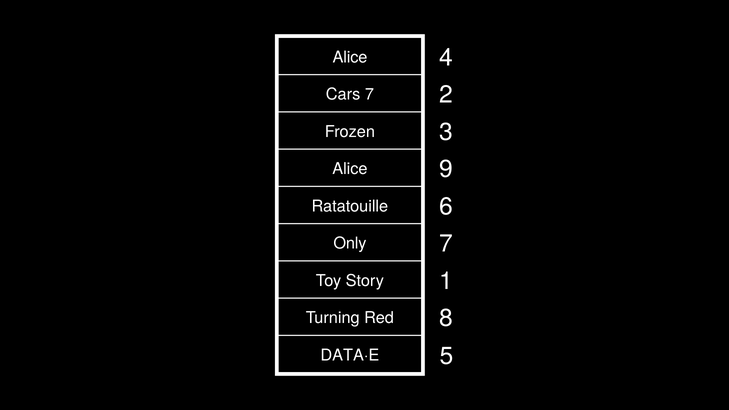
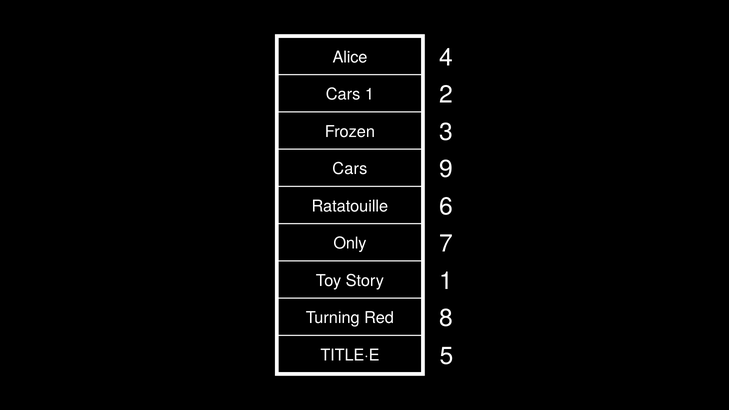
Cars 7: 7 -> 1 (369, 94)
Alice: Alice -> Cars (350, 169)
DATA·E: DATA·E -> TITLE·E (350, 355)
